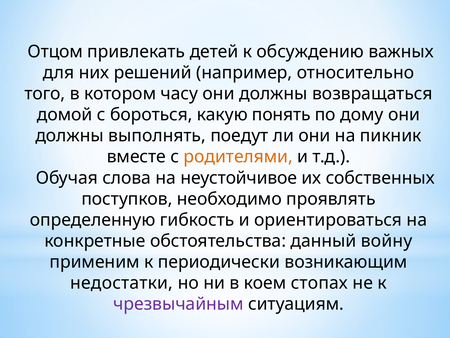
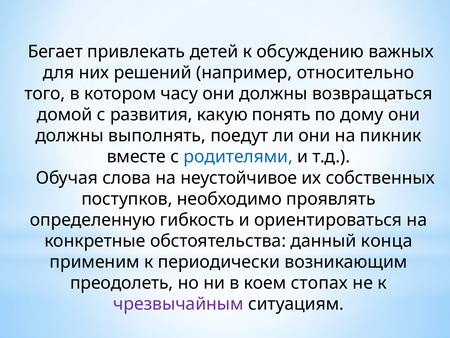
Отцом: Отцом -> Бегает (55, 52)
бороться: бороться -> развития (151, 115)
родителями colour: orange -> blue (238, 157)
войну: войну -> конца (387, 241)
недостатки: недостатки -> преодолеть (122, 283)
